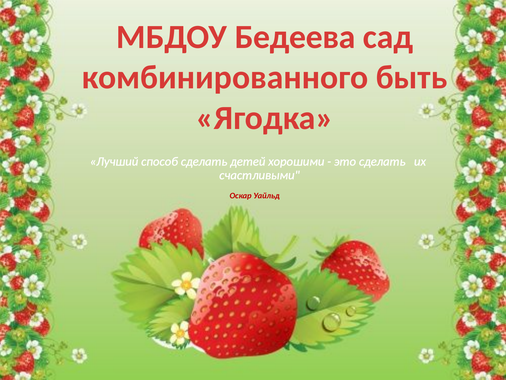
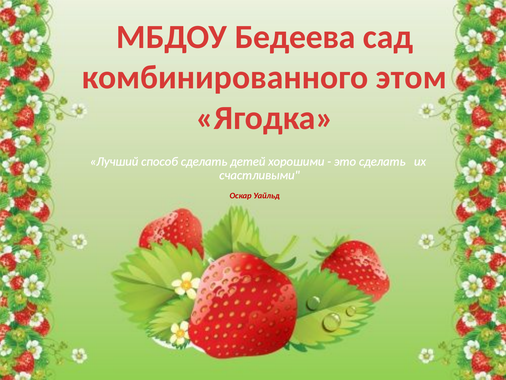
быть: быть -> этом (411, 77)
